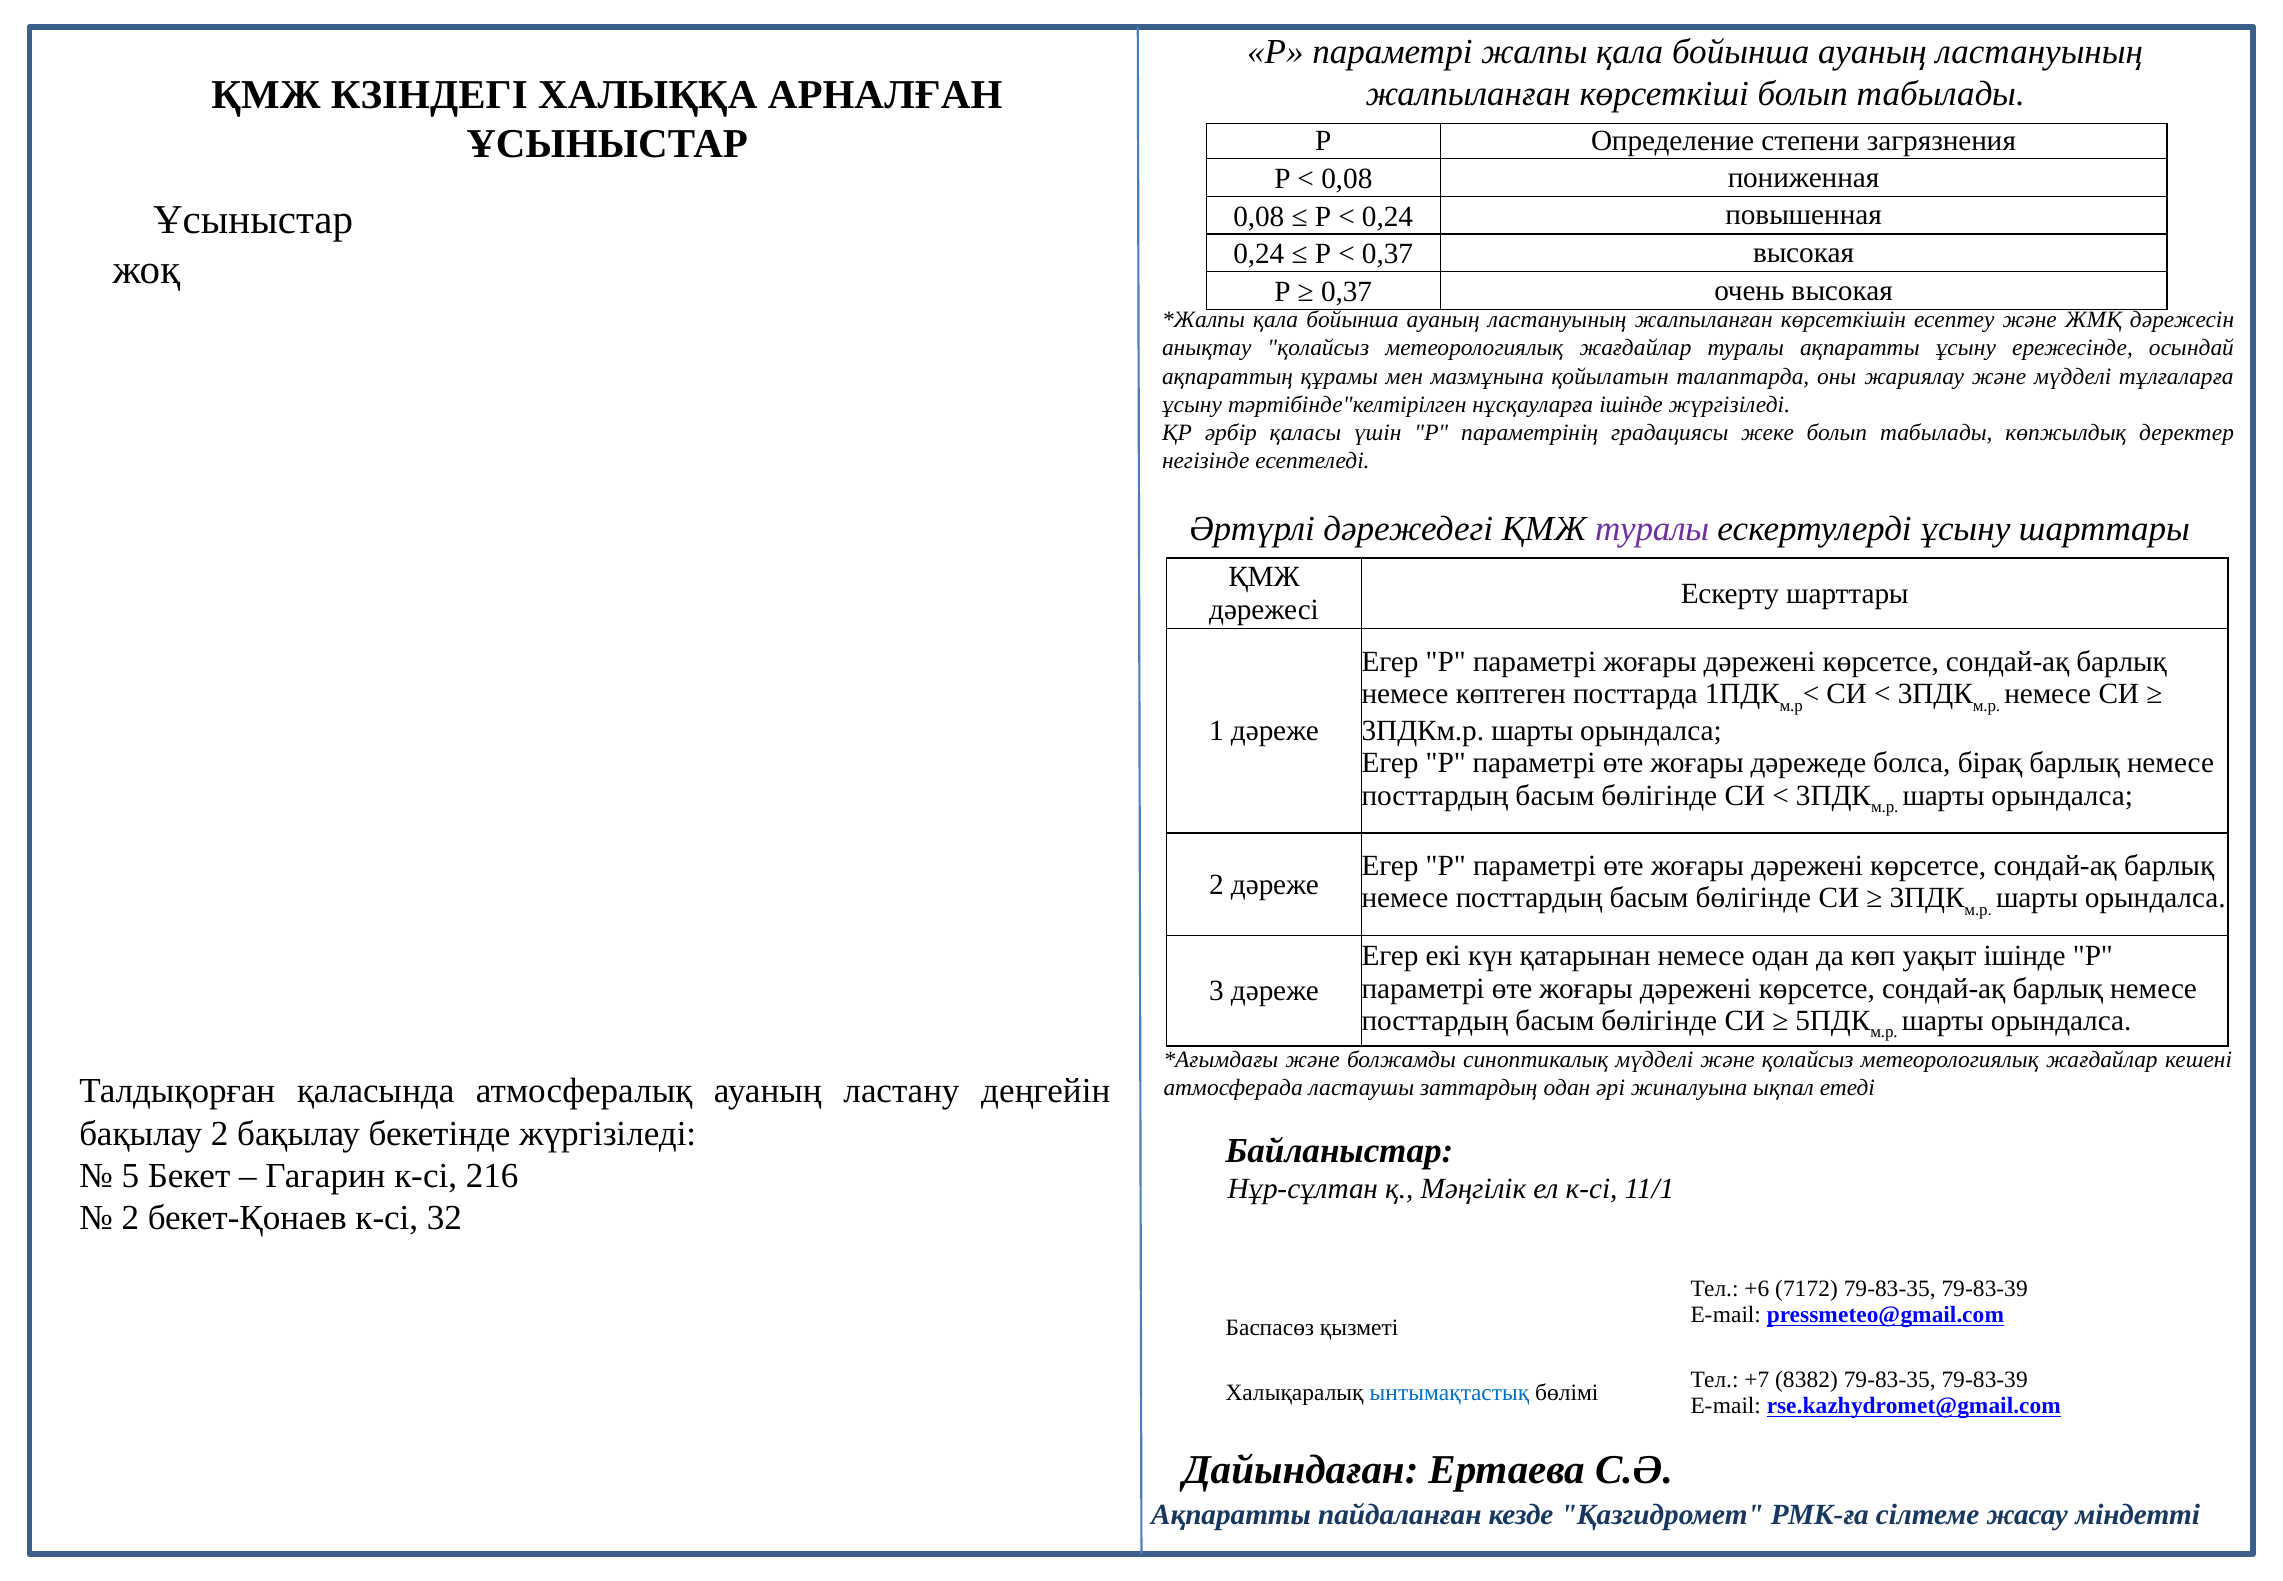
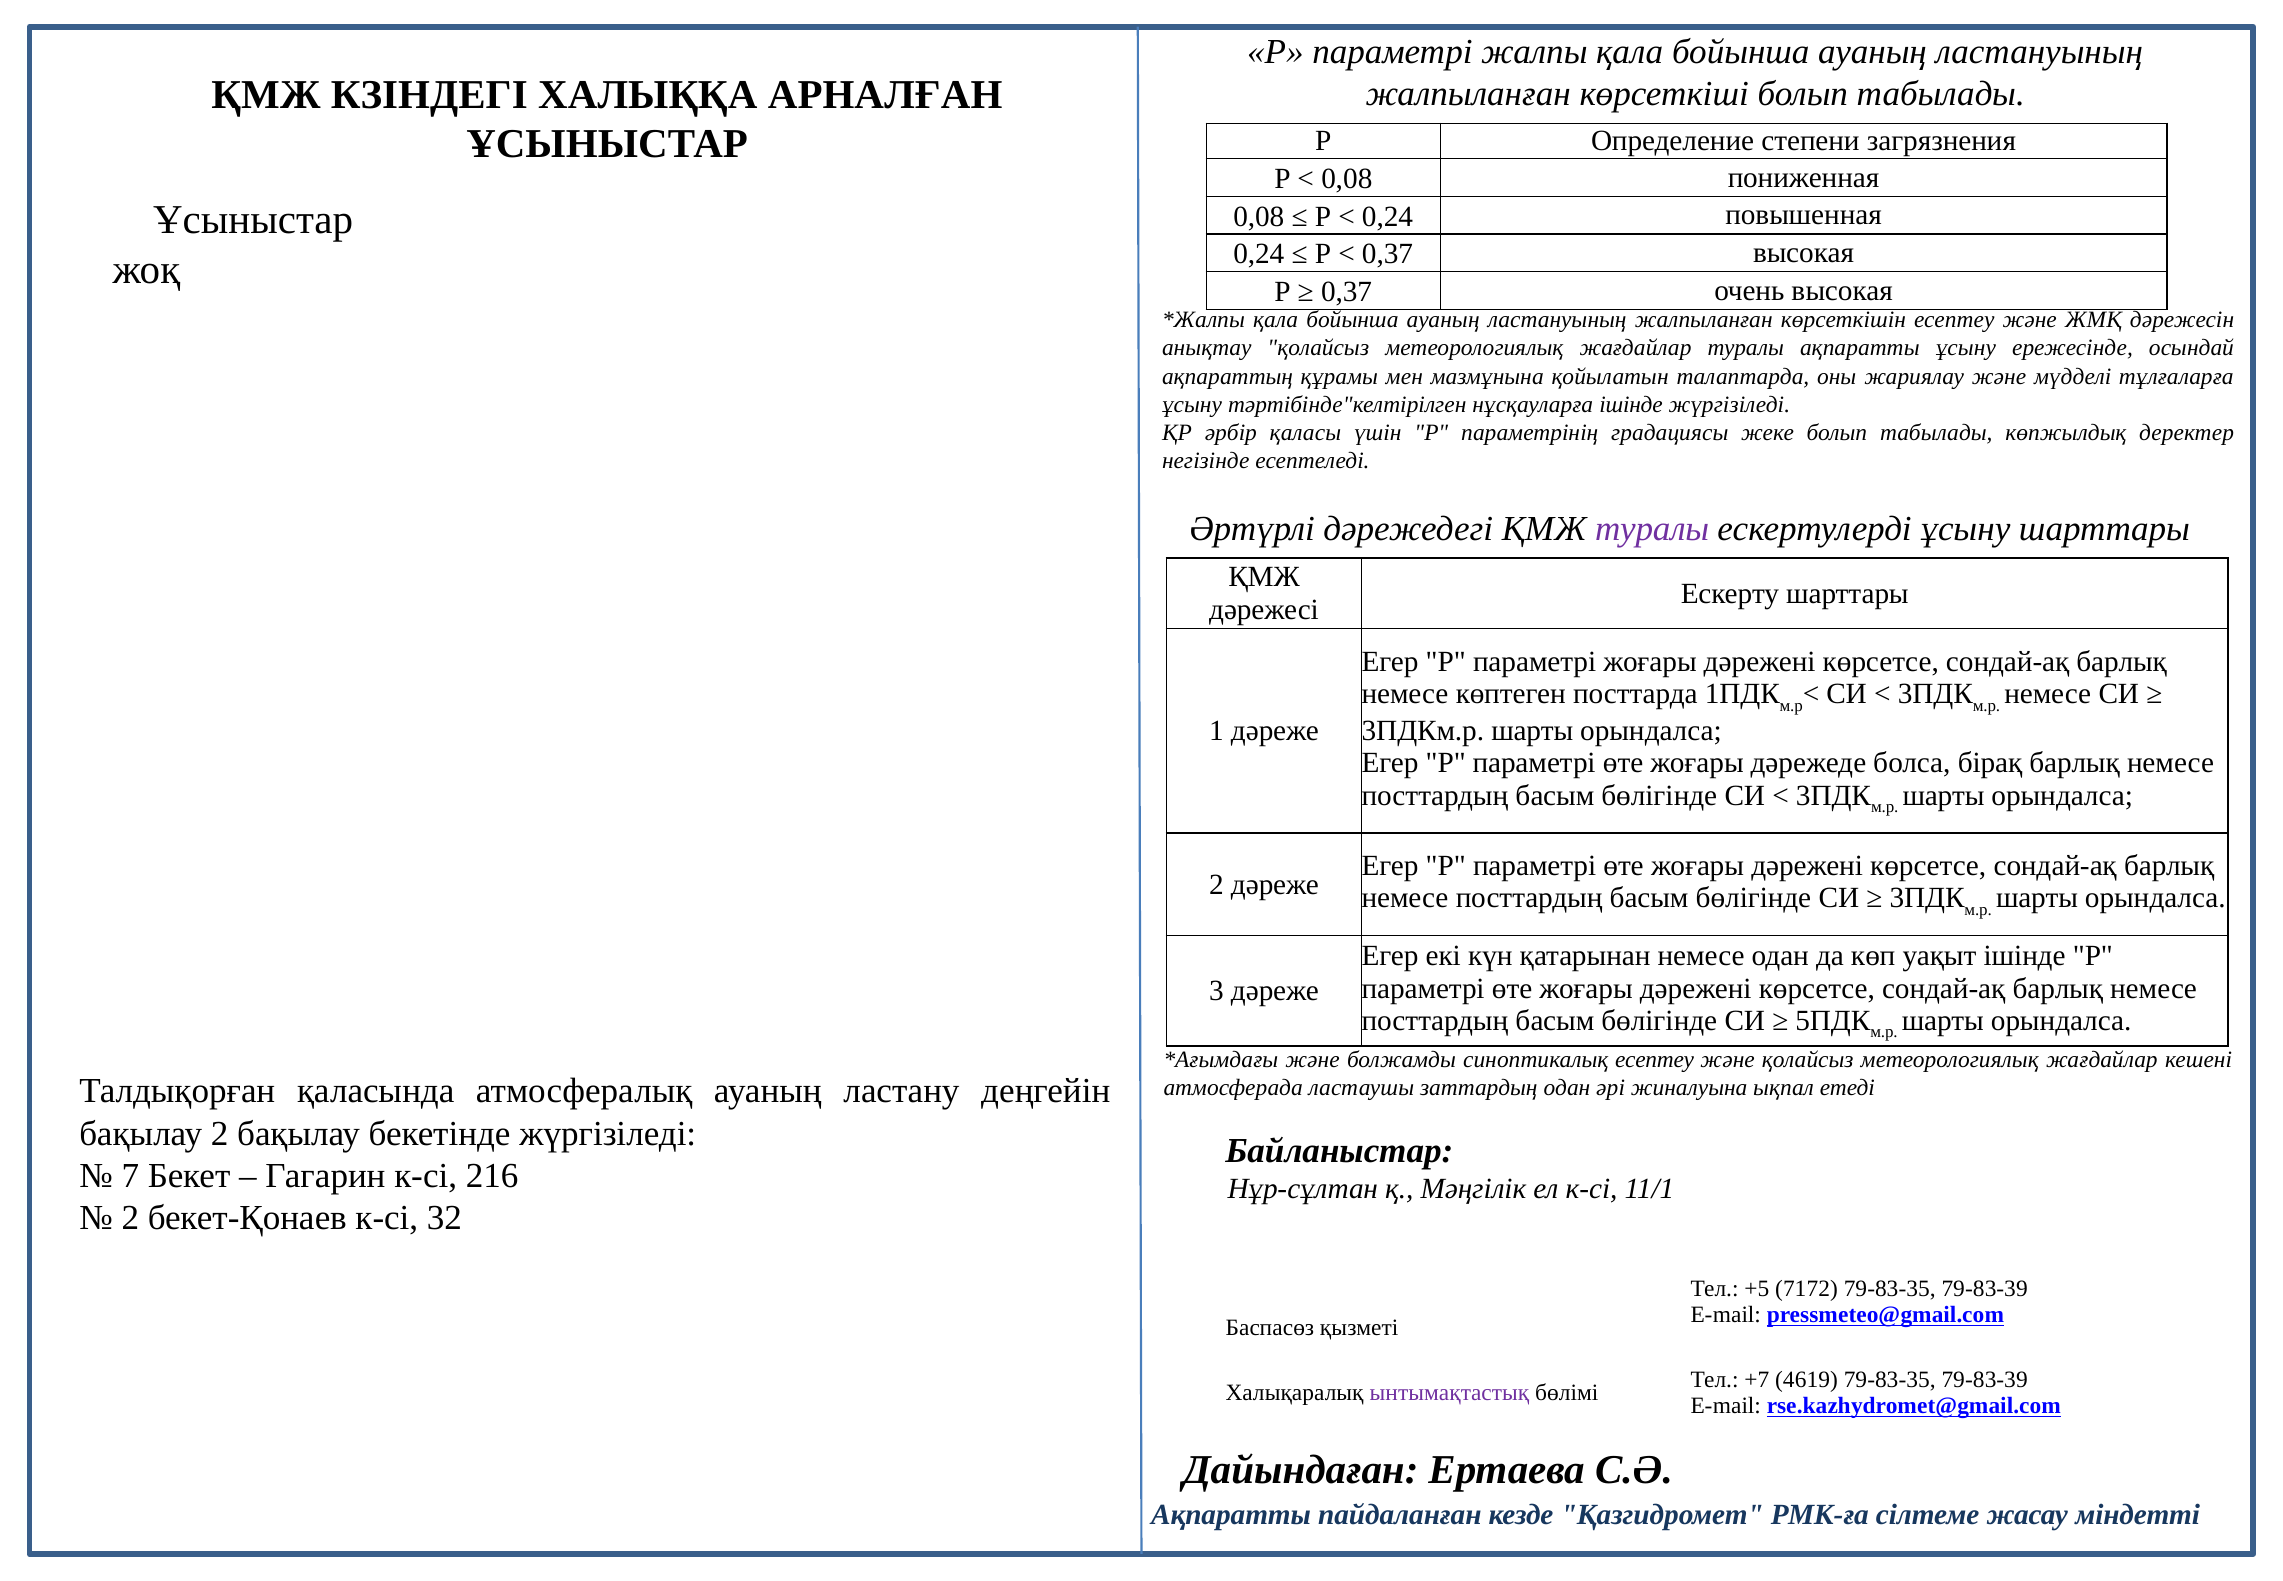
синоптикалық мүдделі: мүдделі -> есептеу (1655, 1059)
5: 5 -> 7 (130, 1175)
+6: +6 -> +5 (1757, 1289)
8382: 8382 -> 4619 (1807, 1380)
ынтымақтастық colour: blue -> purple (1450, 1393)
